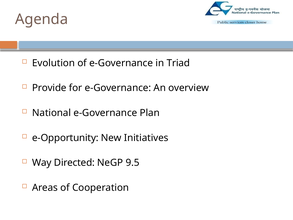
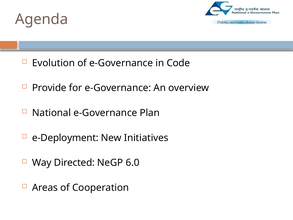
Triad: Triad -> Code (178, 63)
e-Opportunity: e-Opportunity -> e-Deployment (65, 138)
9.5: 9.5 -> 6.0 (133, 163)
